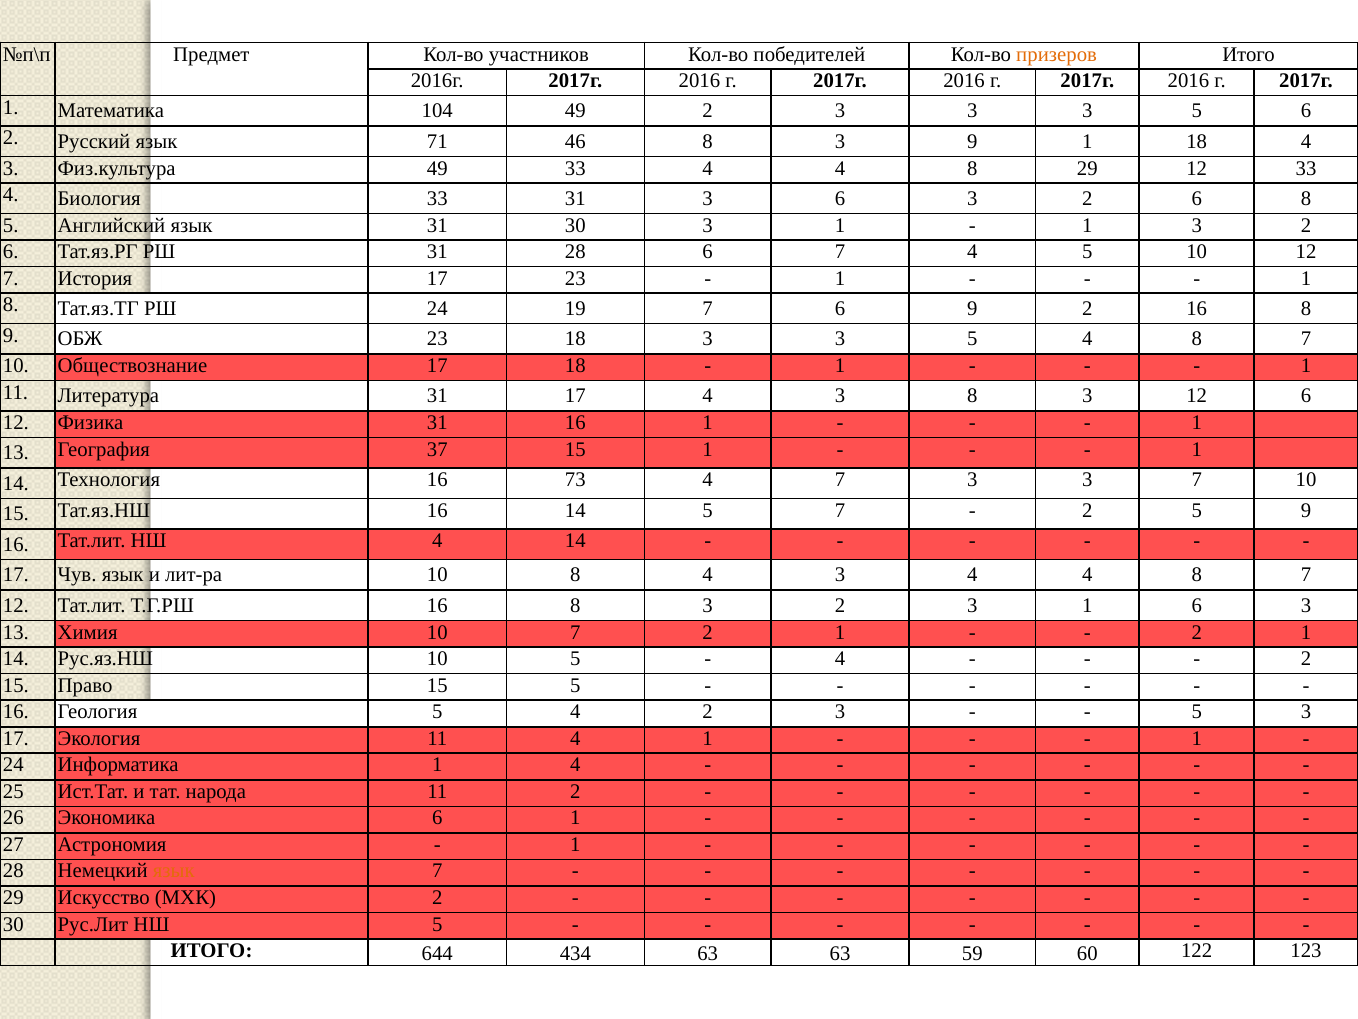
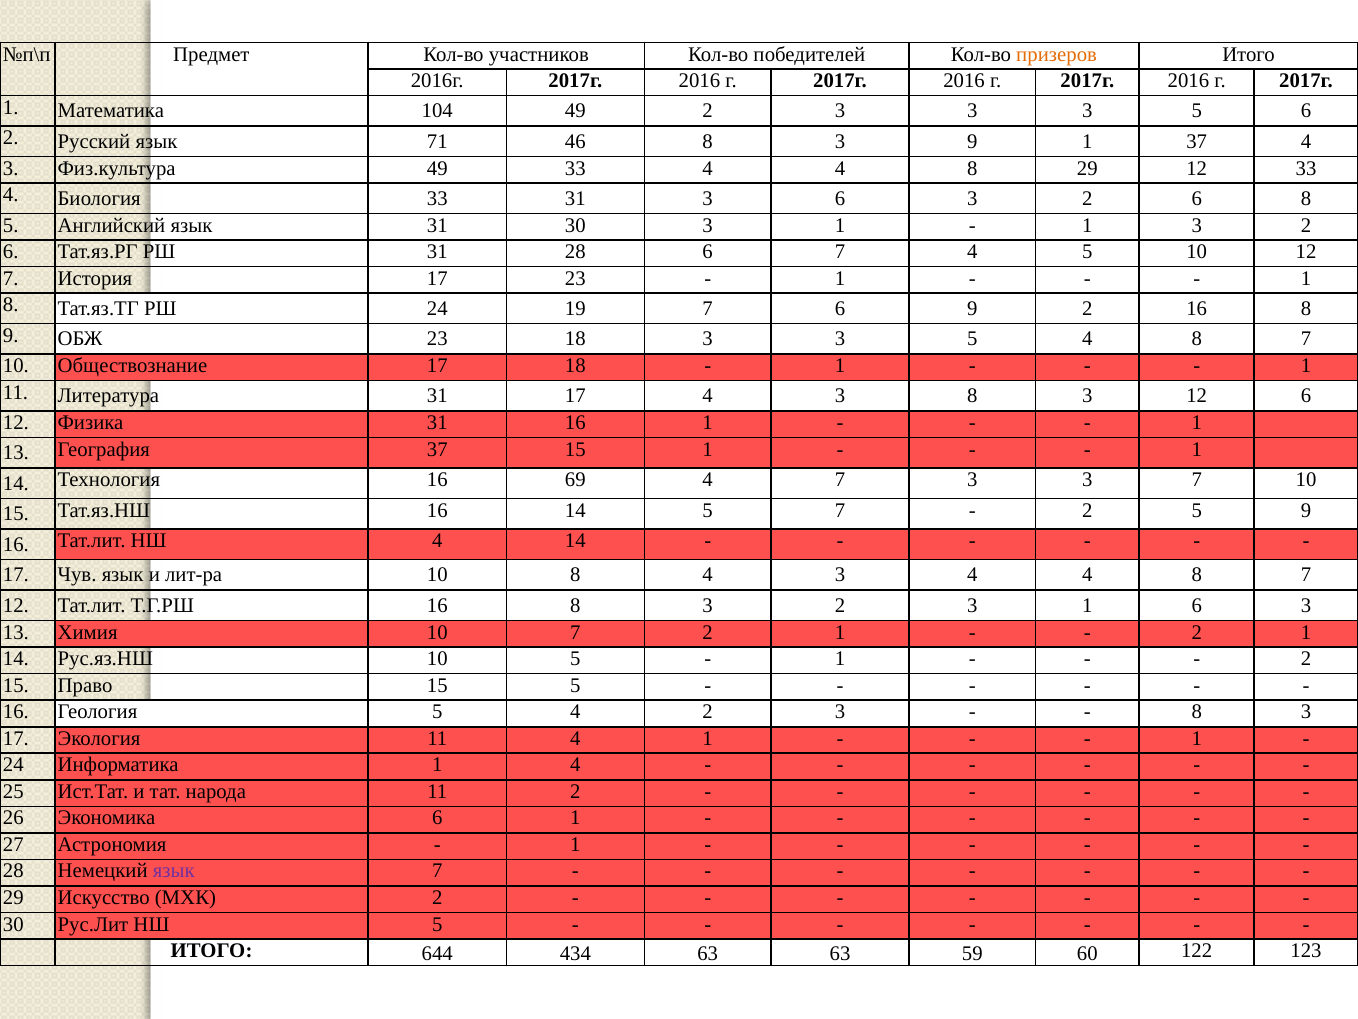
1 18: 18 -> 37 (1197, 141)
73: 73 -> 69 (575, 480)
4: 4 -> 1 (840, 659)
5: 5 -> 8 (1197, 712)
язык colour: orange -> purple (174, 871)
